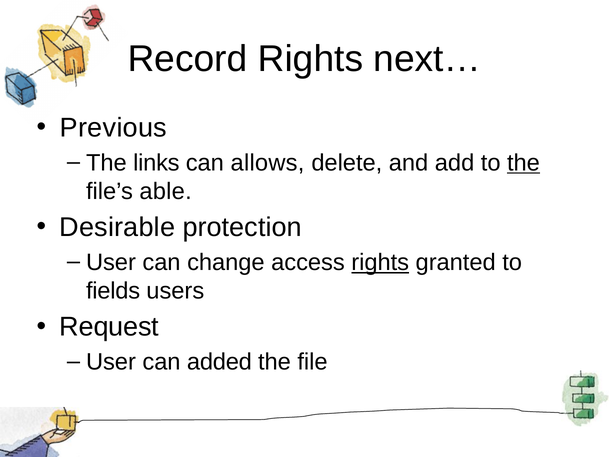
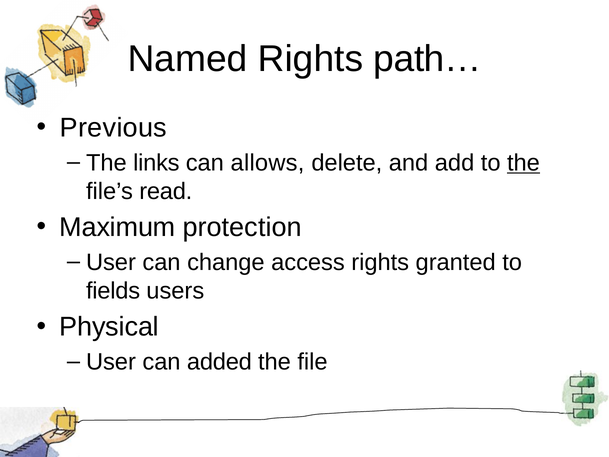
Record: Record -> Named (187, 59)
next…: next… -> path… (427, 59)
able: able -> read (166, 191)
Desirable: Desirable -> Maximum (117, 227)
rights underline: present -> none (380, 262)
Request: Request -> Physical (109, 327)
